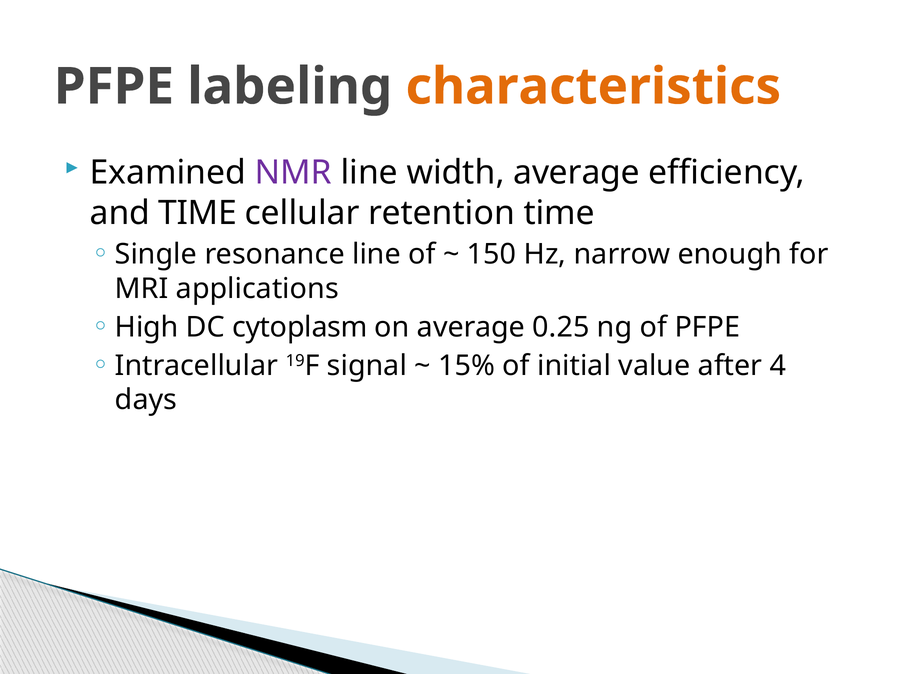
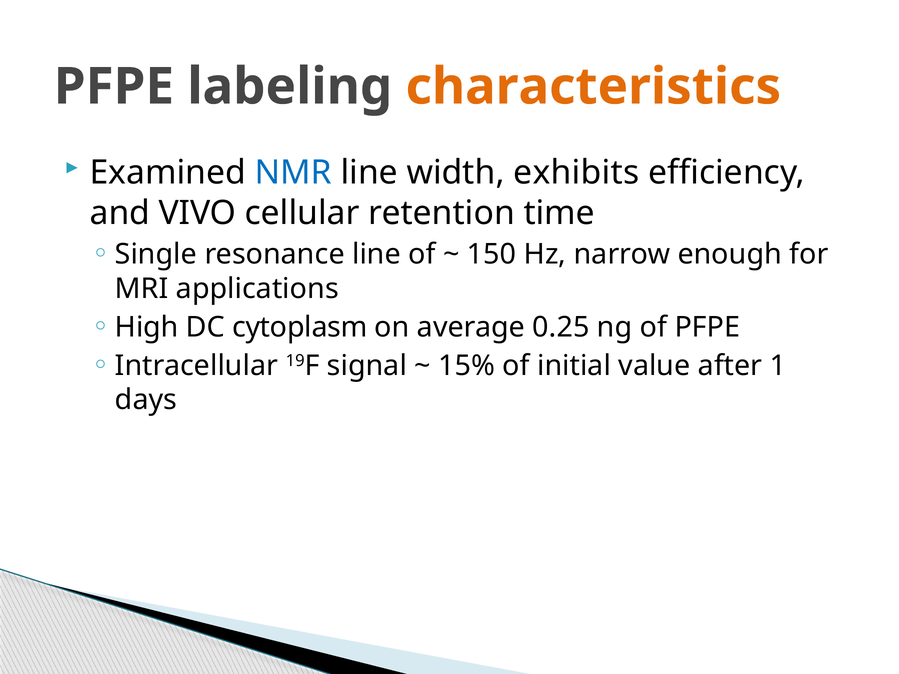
NMR colour: purple -> blue (293, 173)
width average: average -> exhibits (576, 173)
and TIME: TIME -> VIVO (198, 213)
4: 4 -> 1 (778, 366)
